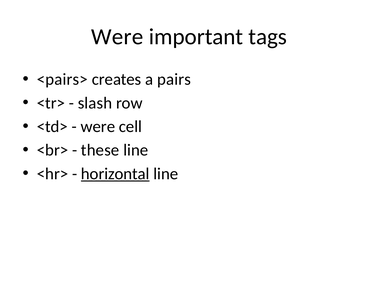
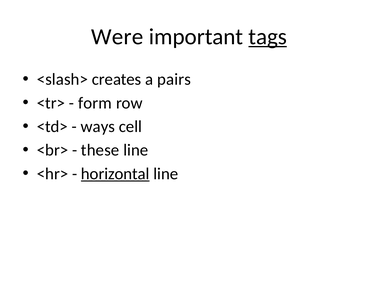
tags underline: none -> present (268, 37)
<pairs>: <pairs> -> <slash> (62, 79)
slash: slash -> form (95, 103)
were: were -> ways (98, 126)
